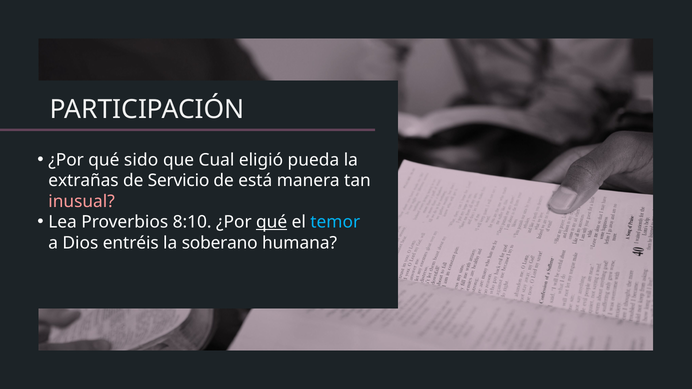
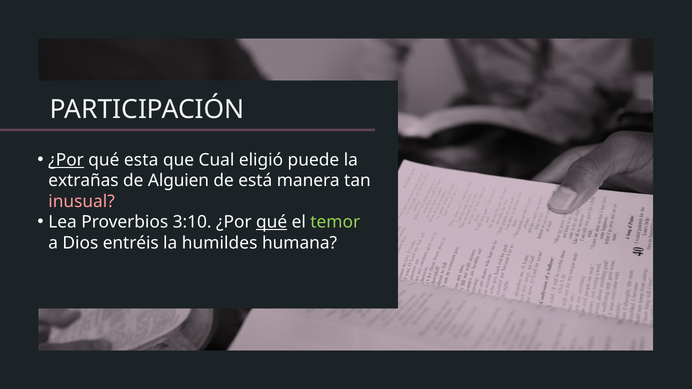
¿Por underline: none -> present (66, 160)
sido: sido -> esta (141, 160)
pueda: pueda -> puede (313, 160)
Servicio: Servicio -> Alguien (179, 181)
8:10: 8:10 -> 3:10 (192, 222)
temor colour: light blue -> light green (335, 222)
soberano: soberano -> humildes (220, 243)
